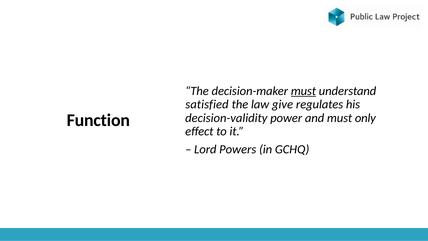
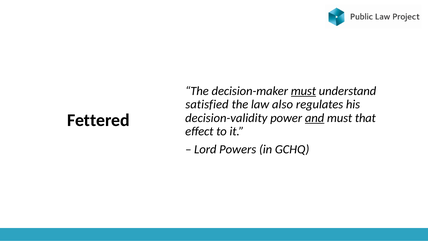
give: give -> also (283, 104)
and underline: none -> present (315, 118)
only: only -> that (365, 118)
Function: Function -> Fettered (98, 120)
